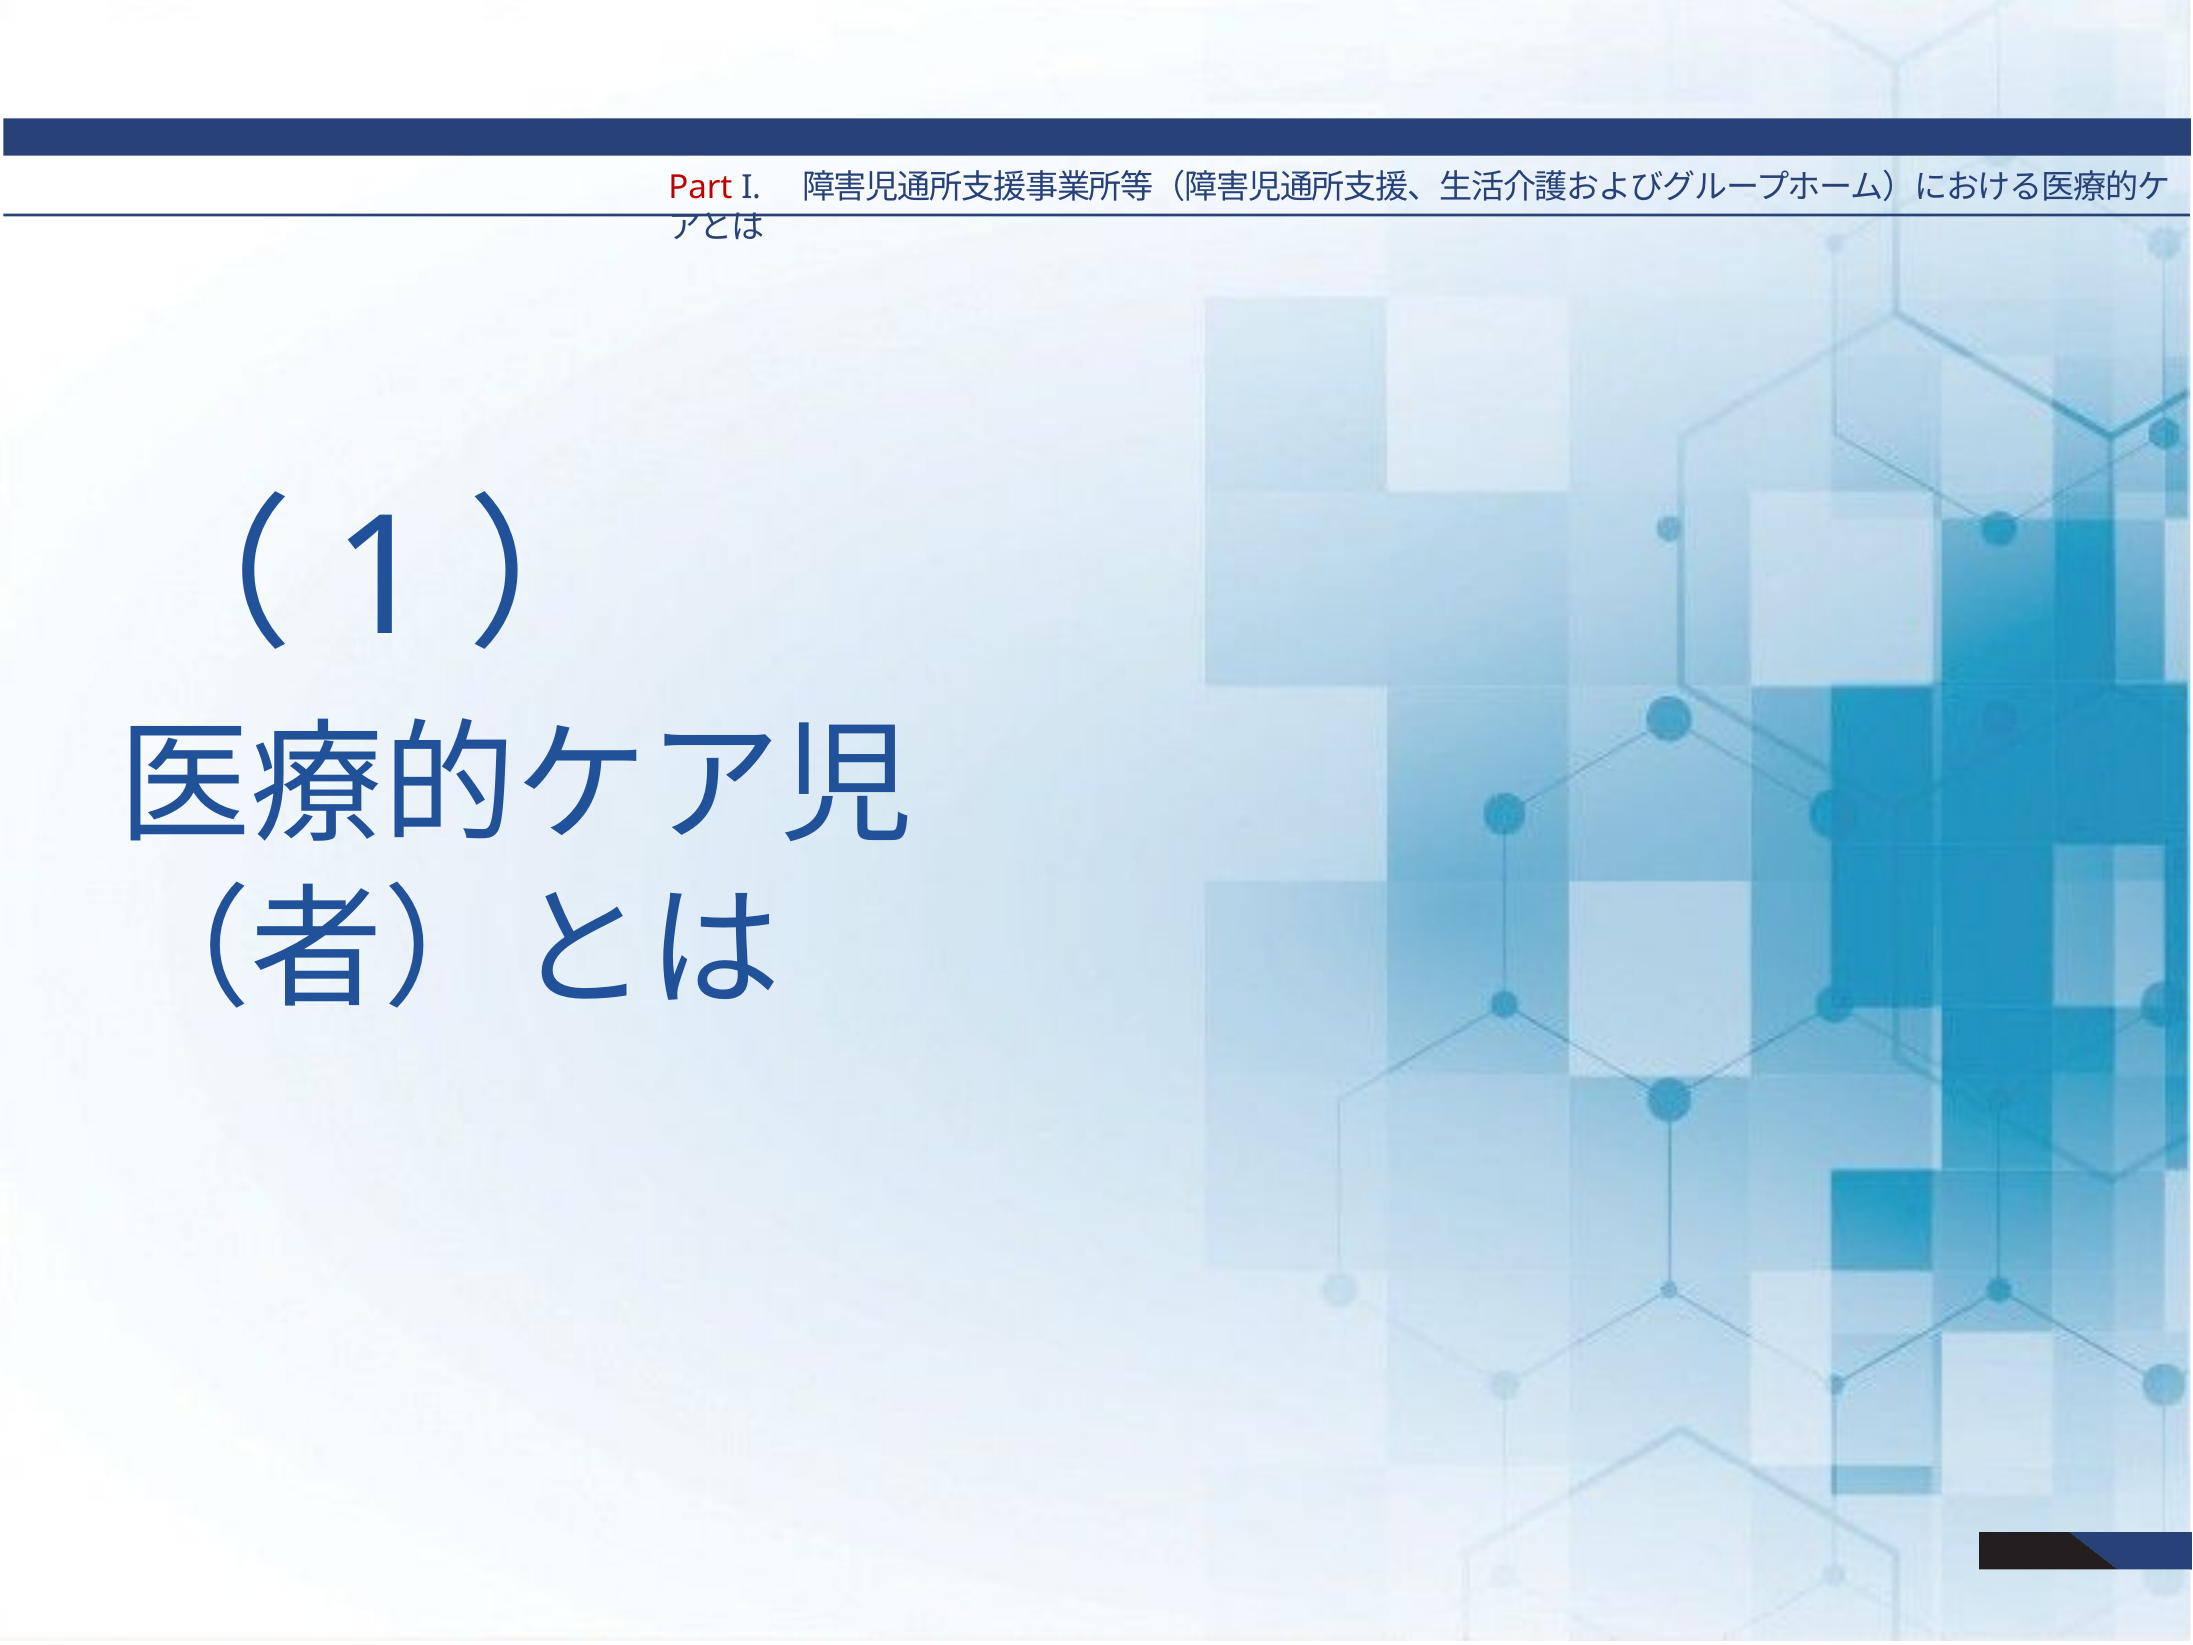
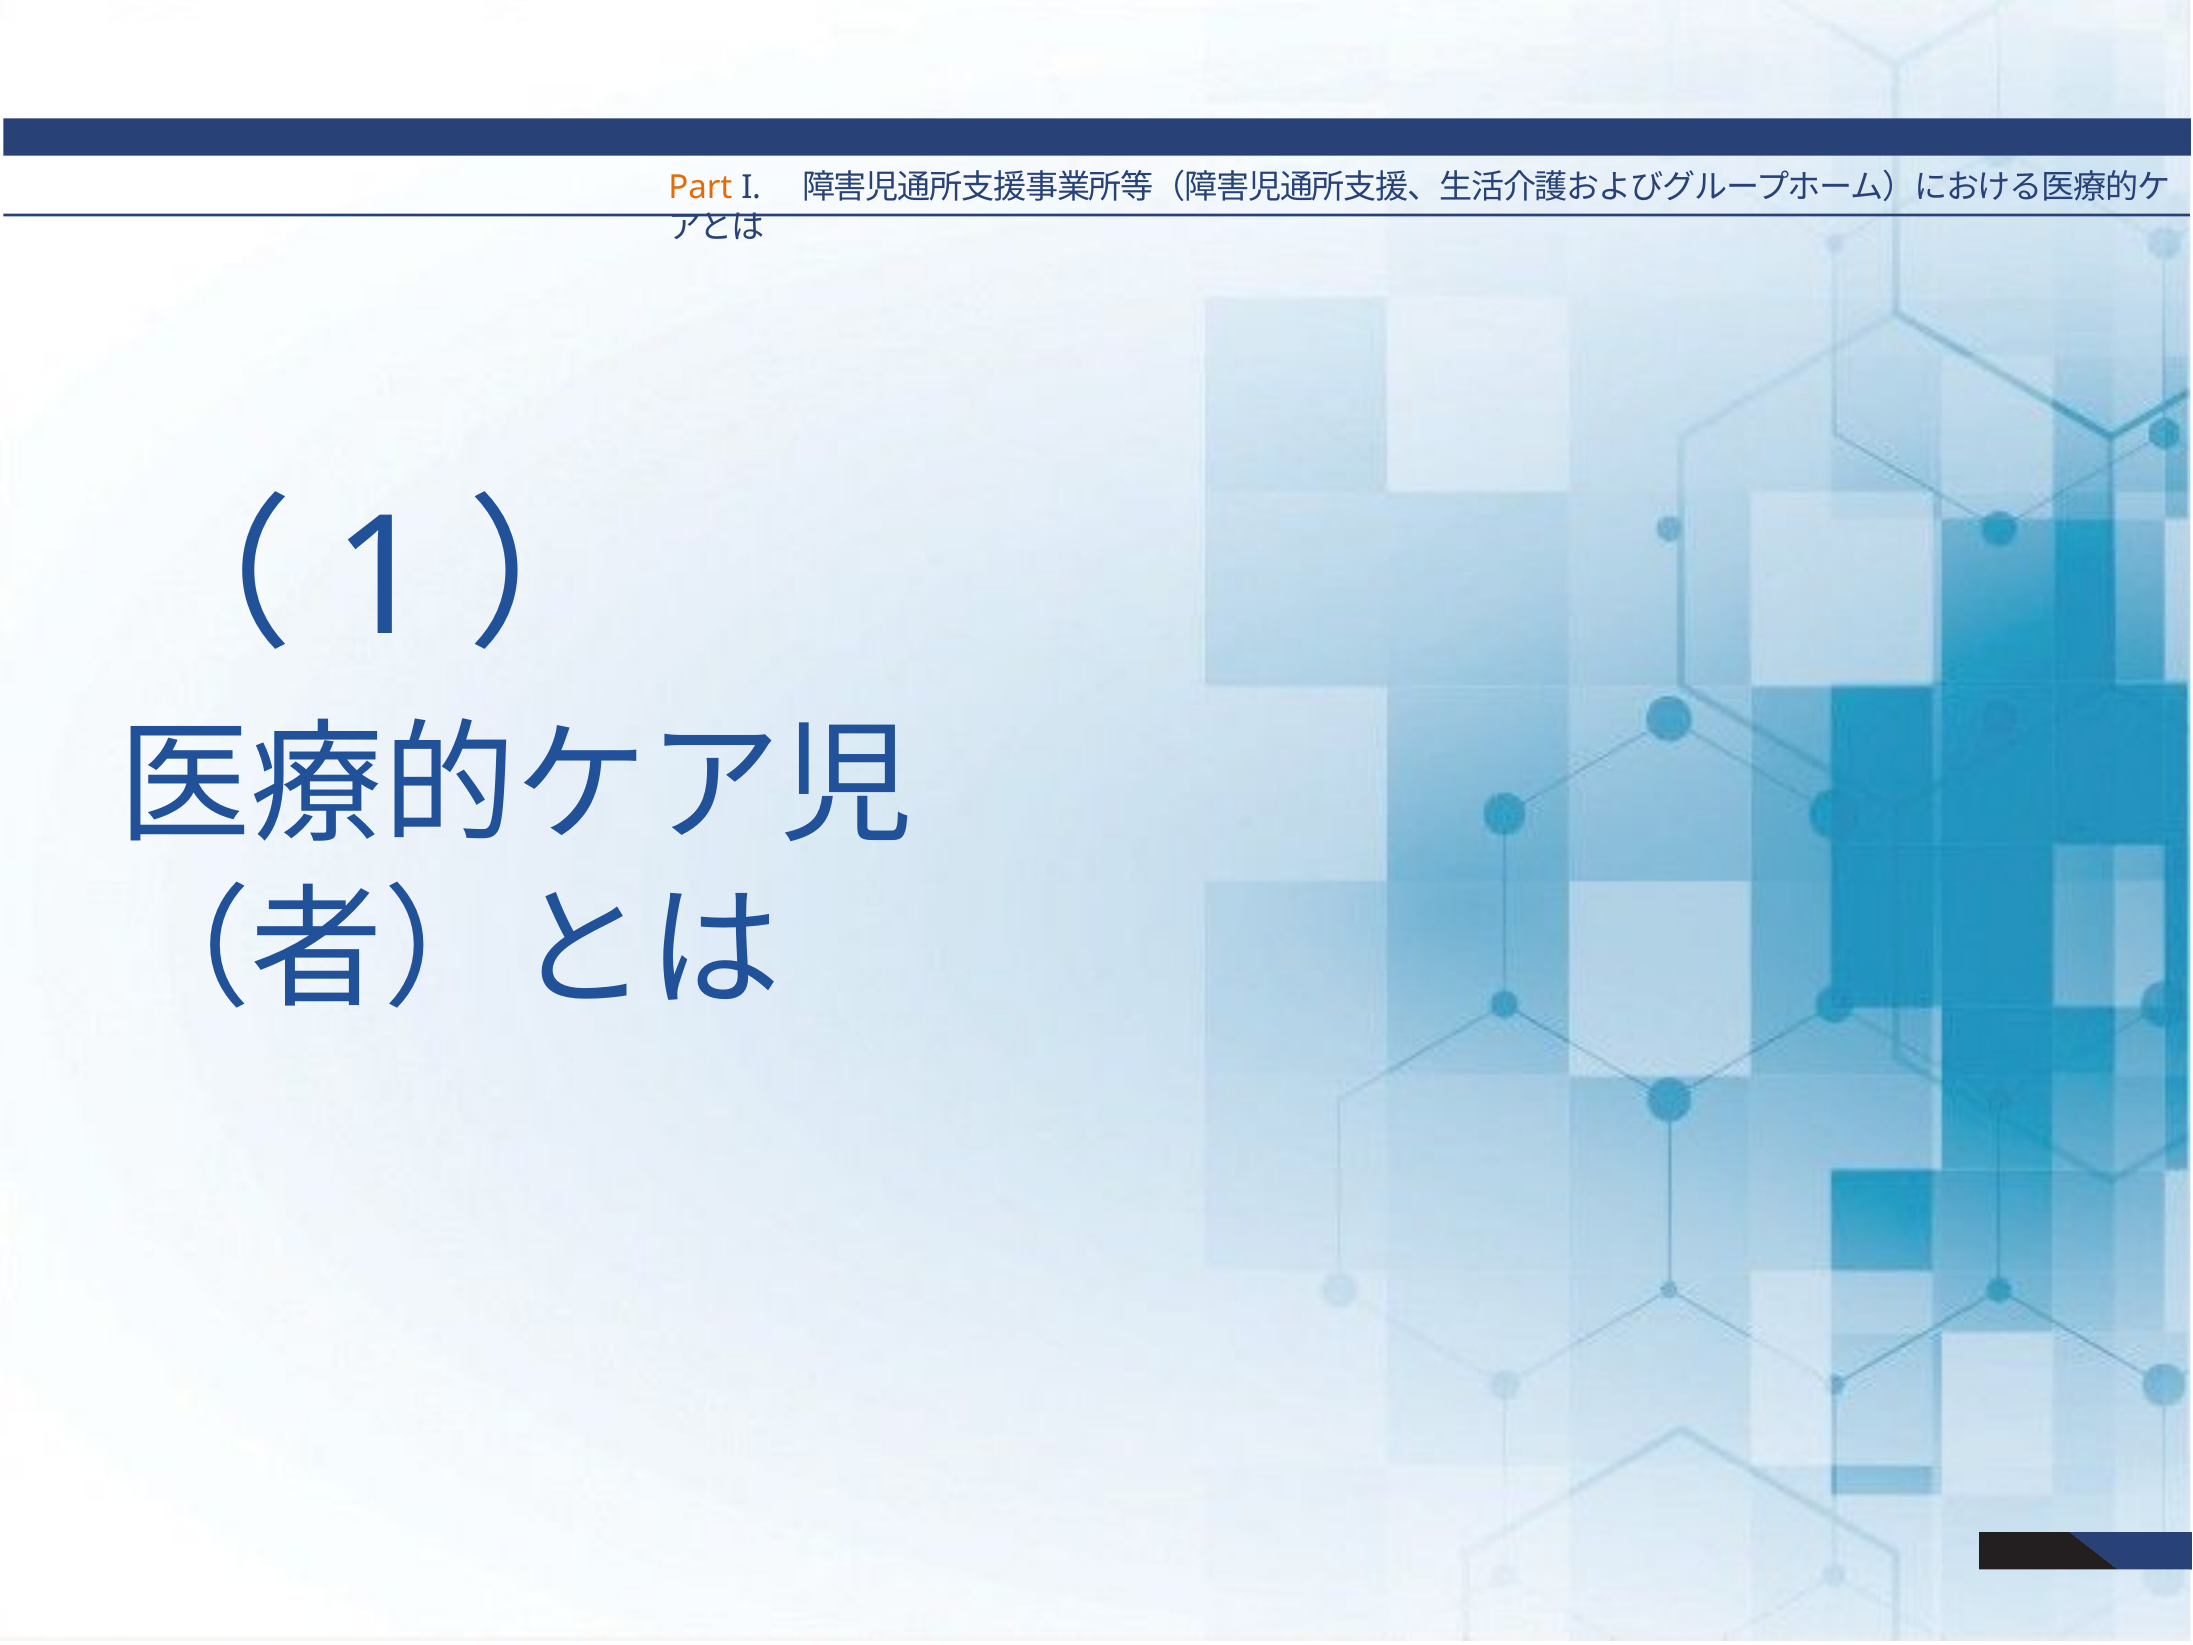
Part colour: red -> orange (700, 187)
